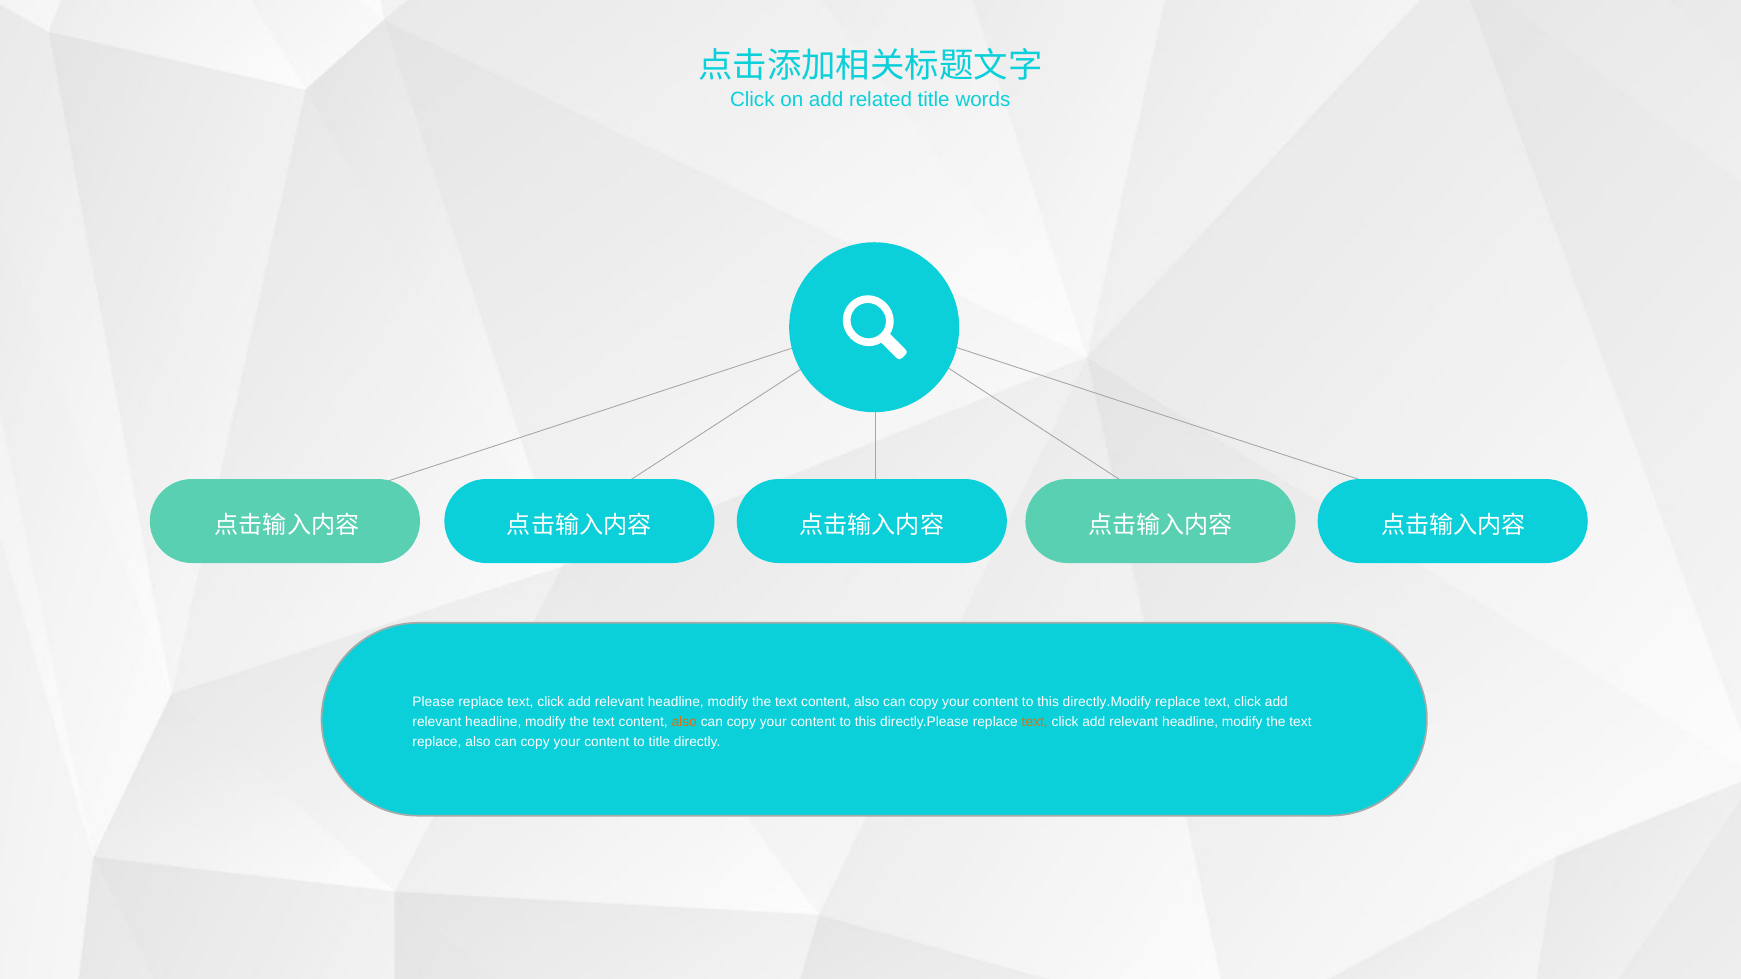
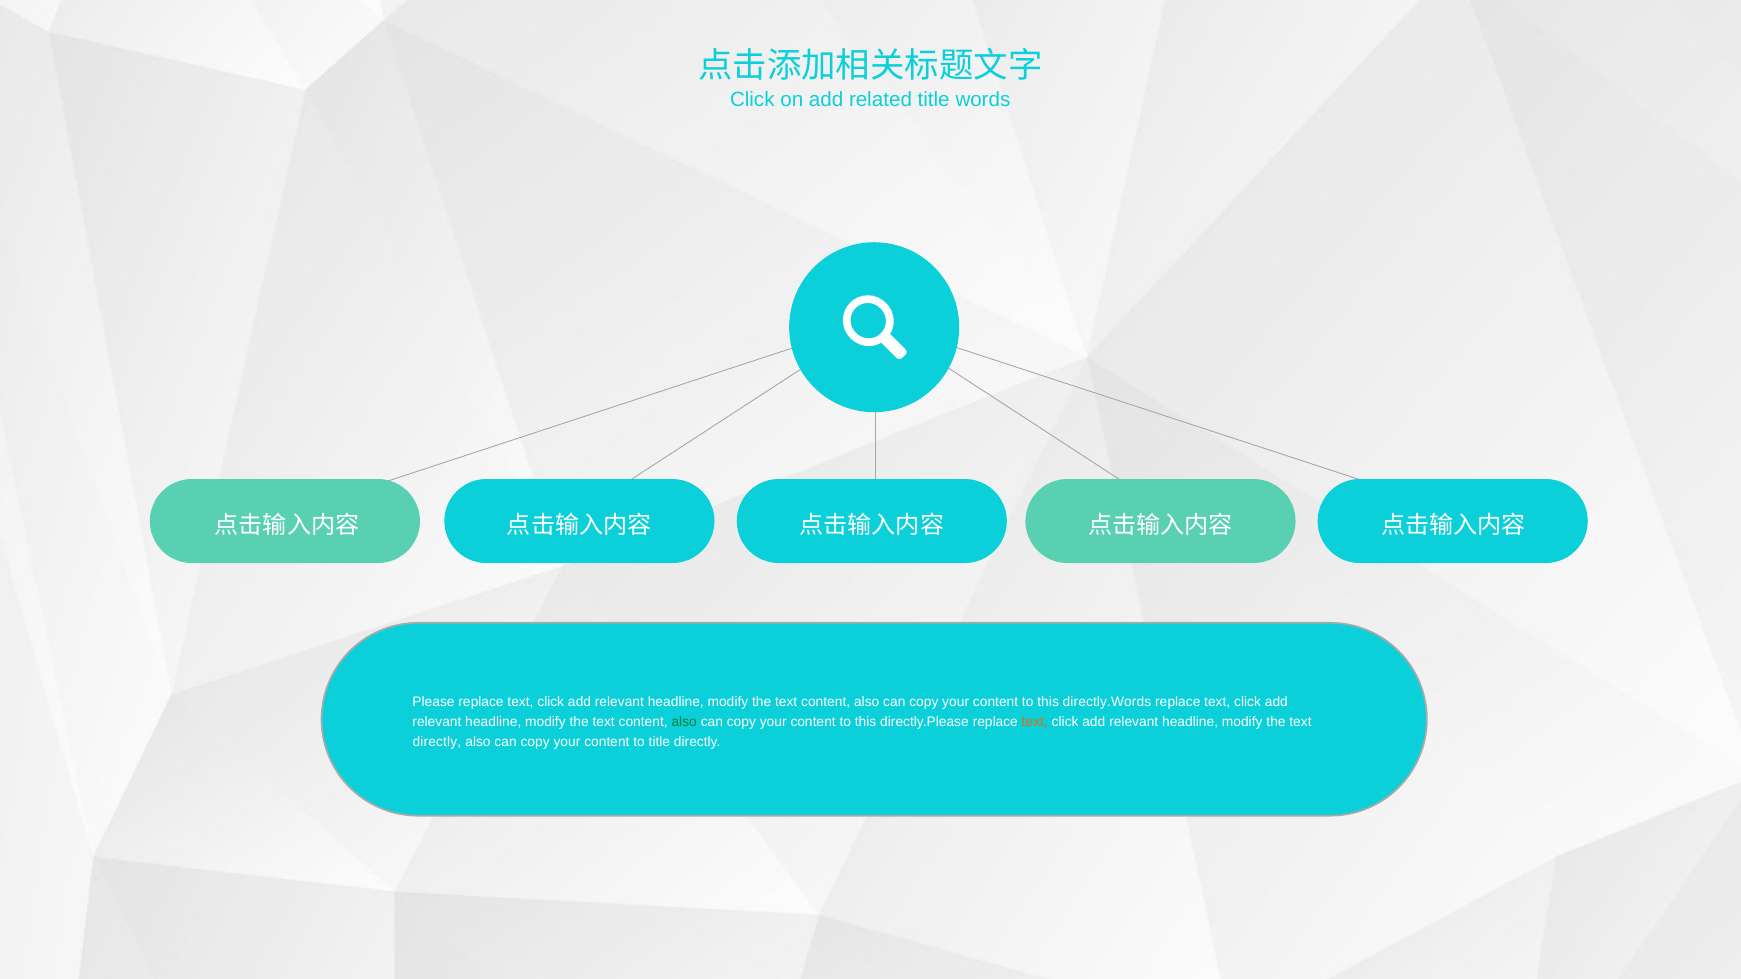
directly.Modify: directly.Modify -> directly.Words (1107, 702)
also colour: orange -> green (684, 722)
replace: replace -> directly (437, 742)
